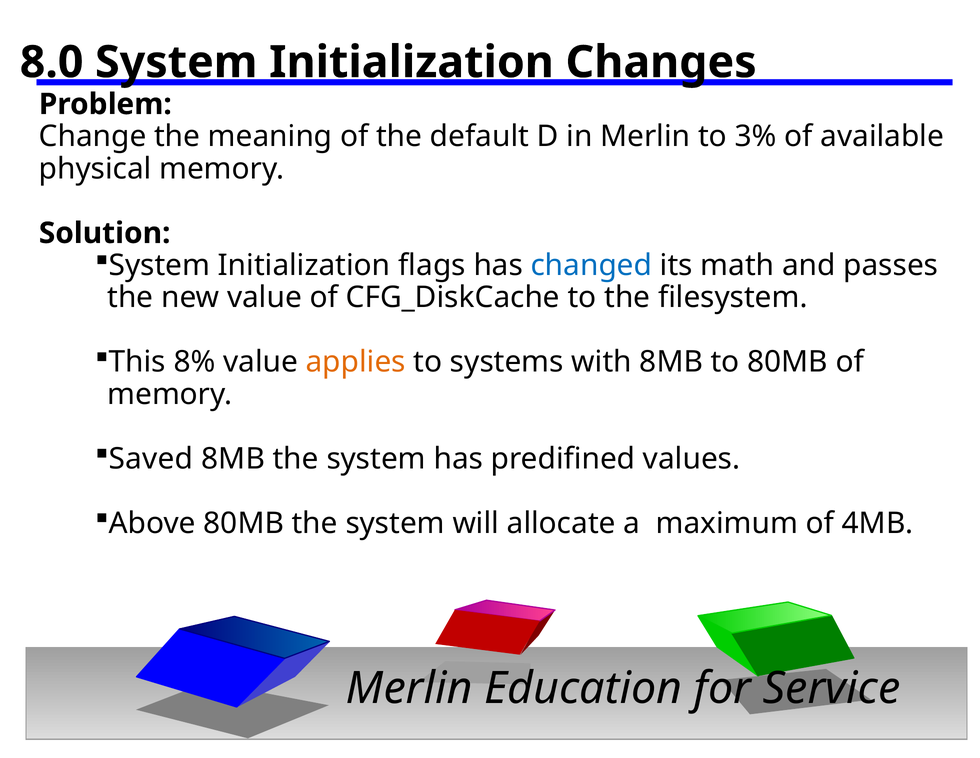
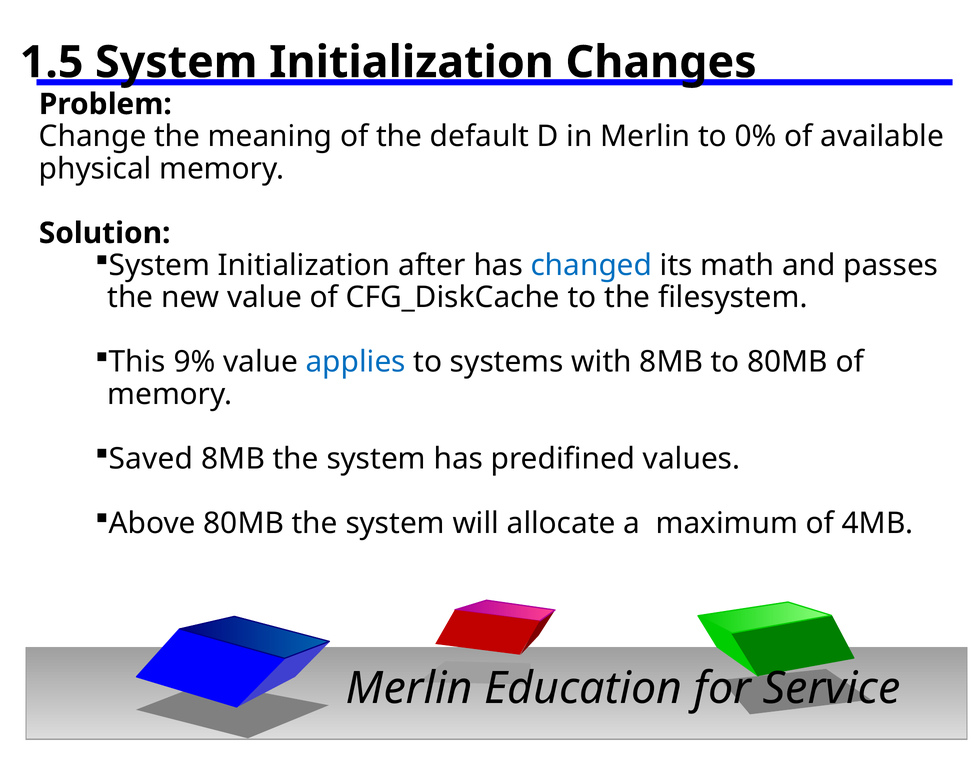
8.0: 8.0 -> 1.5 (52, 62)
3%: 3% -> 0% (756, 136)
flags: flags -> after (432, 265)
8%: 8% -> 9% (194, 362)
applies colour: orange -> blue (356, 362)
